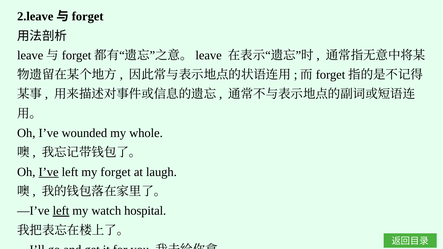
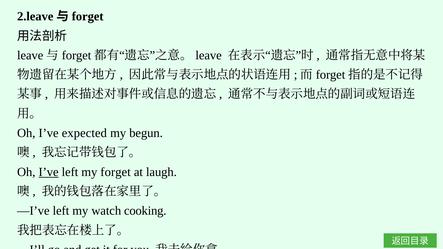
wounded: wounded -> expected (84, 133)
whole: whole -> begun (146, 133)
left underline: present -> none (61, 211)
hospital: hospital -> cooking (145, 211)
